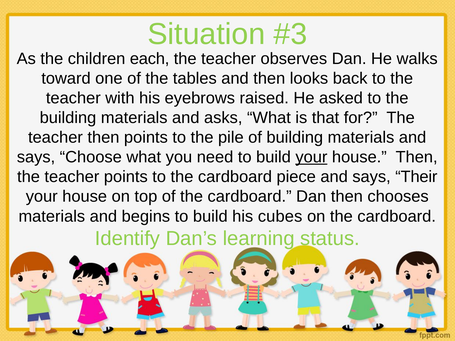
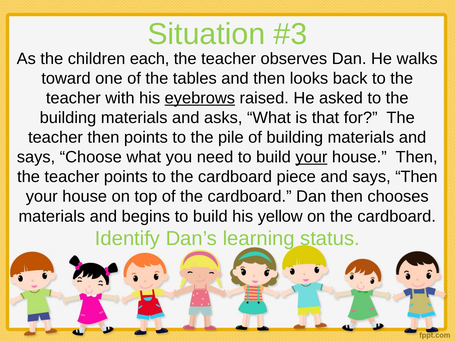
eyebrows underline: none -> present (200, 98)
says Their: Their -> Then (416, 177)
cubes: cubes -> yellow (280, 216)
